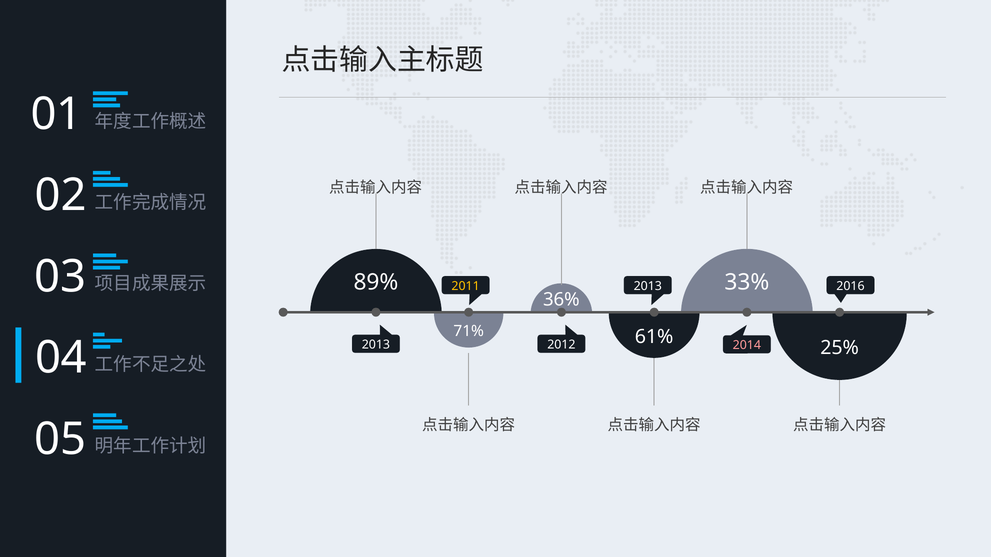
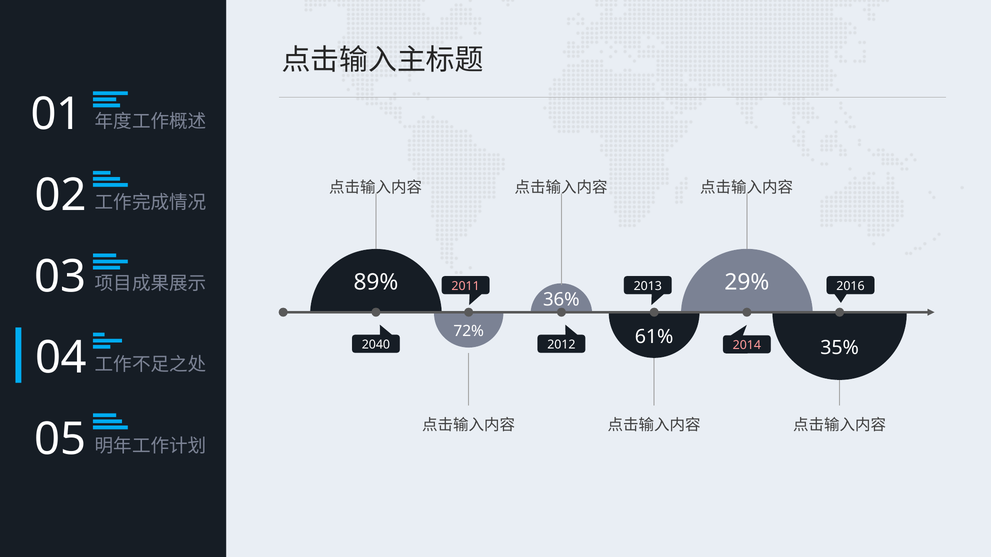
33%: 33% -> 29% (747, 282)
2011 colour: yellow -> pink (466, 286)
71%: 71% -> 72% (469, 332)
2013: 2013 -> 2040 (376, 345)
25%: 25% -> 35% (840, 348)
